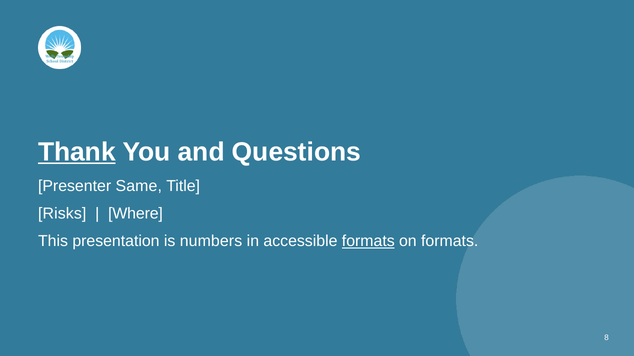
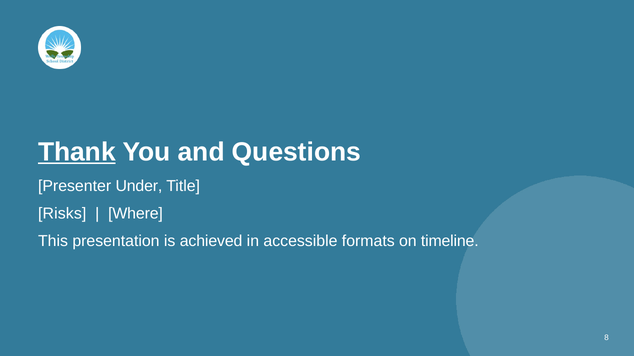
Same: Same -> Under (139, 187)
numbers: numbers -> achieved (211, 242)
formats underline: present -> none (368, 242)
on formats: formats -> timeline (450, 242)
